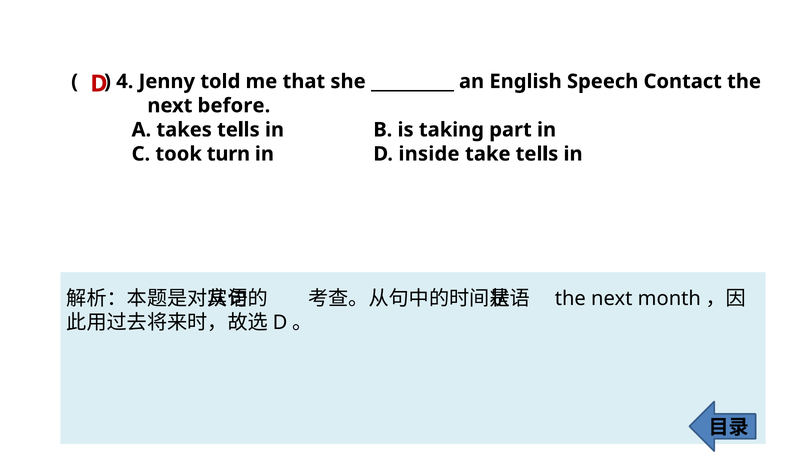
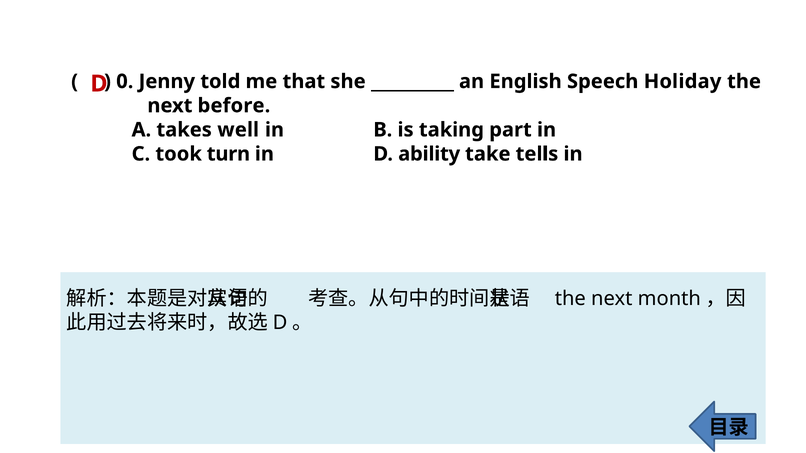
4: 4 -> 0 (125, 82)
Contact: Contact -> Holiday (683, 82)
takes tells: tells -> well (238, 130)
inside: inside -> ability (429, 154)
